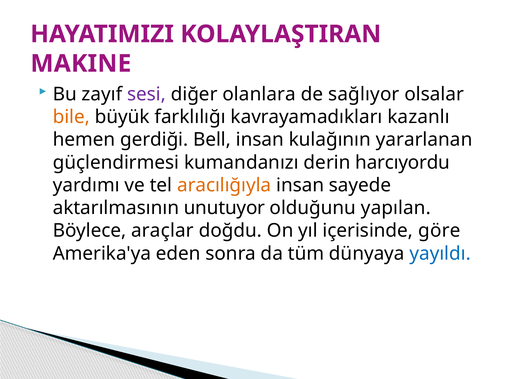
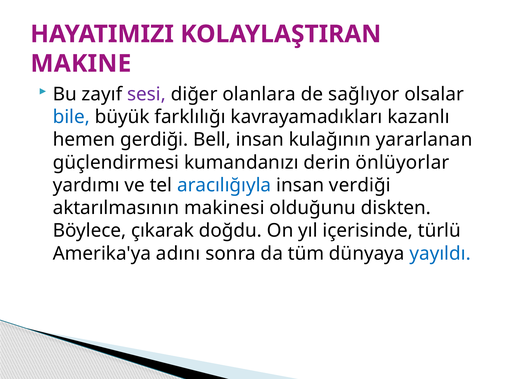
bile colour: orange -> blue (71, 117)
harcıyordu: harcıyordu -> önlüyorlar (402, 162)
aracılığıyla colour: orange -> blue (224, 185)
sayede: sayede -> verdiği (360, 185)
unutuyor: unutuyor -> makinesi (224, 208)
yapılan: yapılan -> diskten (396, 208)
araçlar: araçlar -> çıkarak (163, 231)
göre: göre -> türlü (439, 231)
eden: eden -> adını (178, 253)
